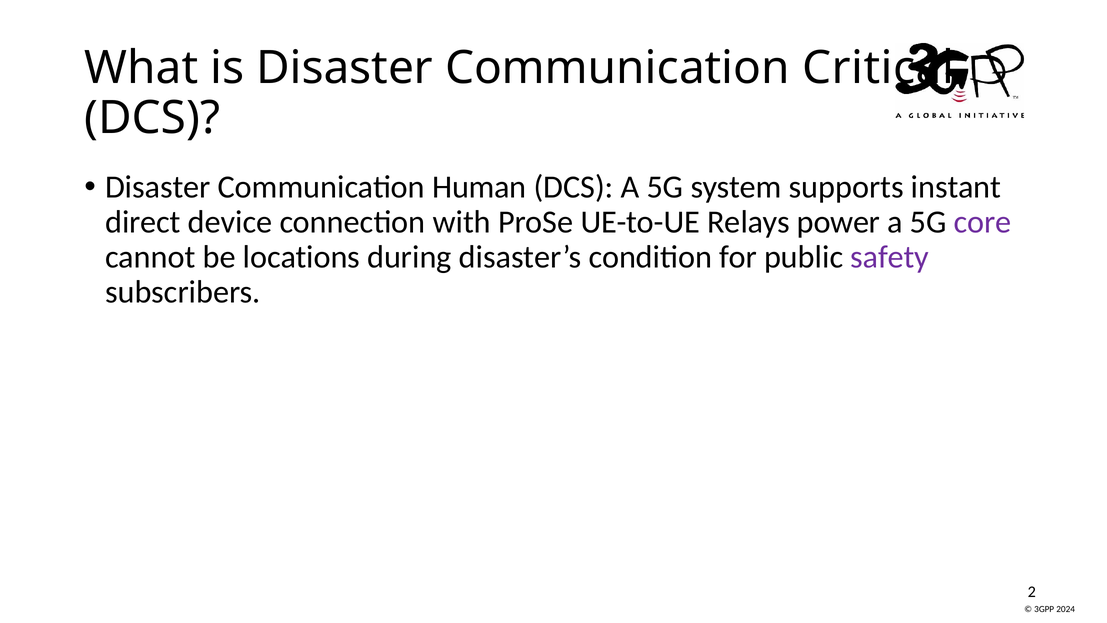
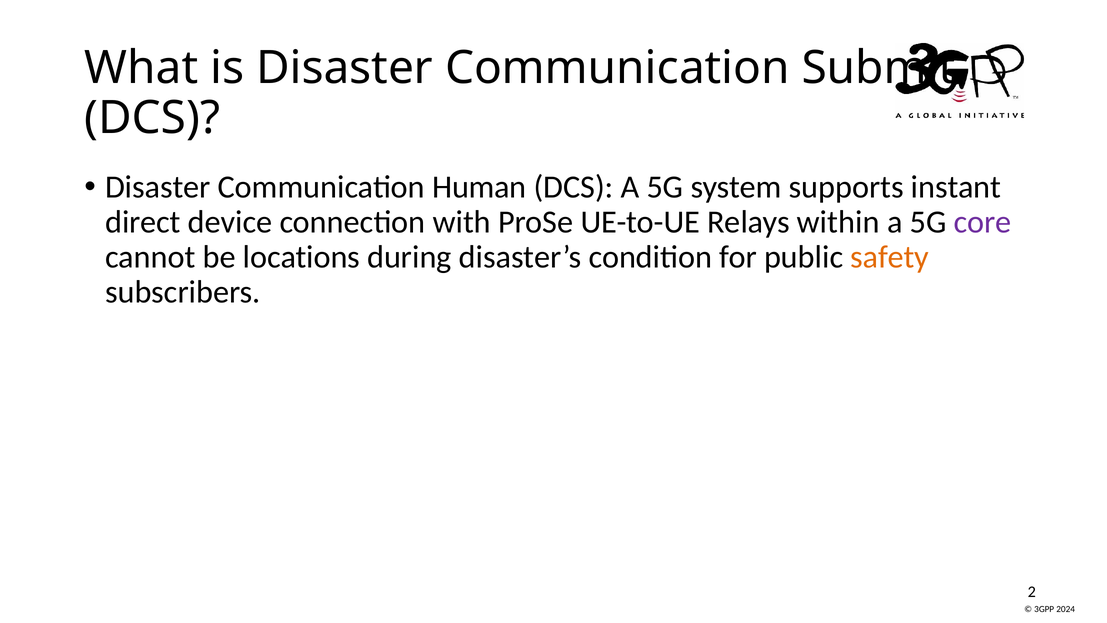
Critical: Critical -> Submit (878, 68)
power: power -> within (838, 222)
safety colour: purple -> orange (890, 257)
